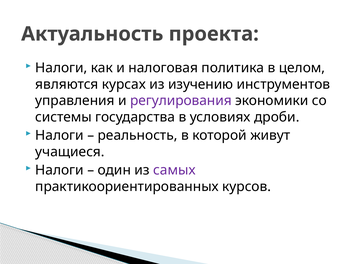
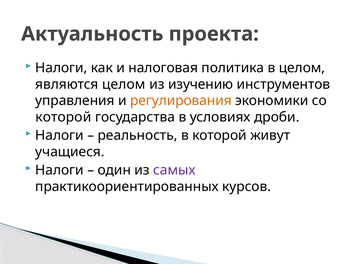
являются курсах: курсах -> целом (124, 85)
регулирования colour: purple -> orange (181, 101)
системы: системы -> которой (63, 117)
